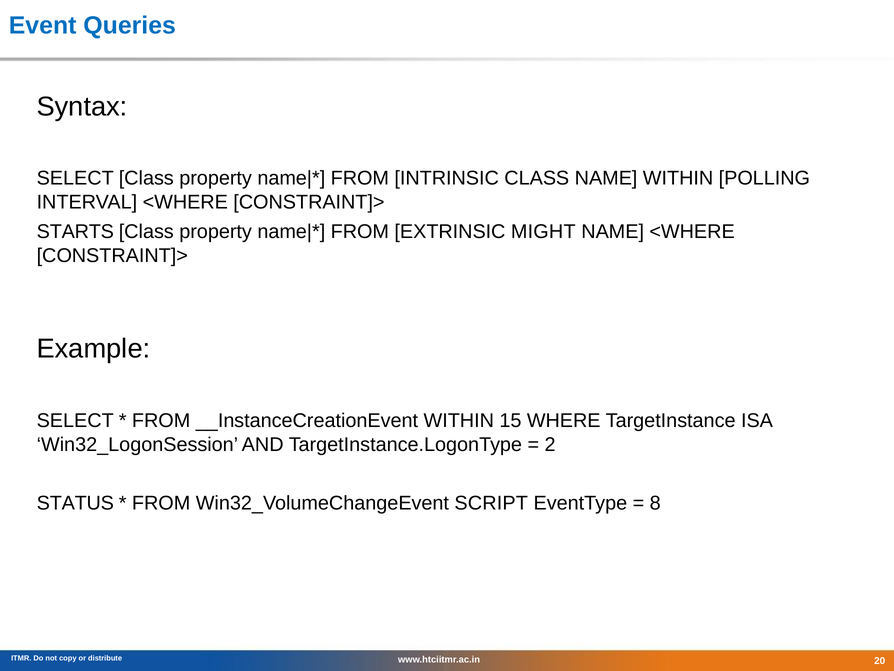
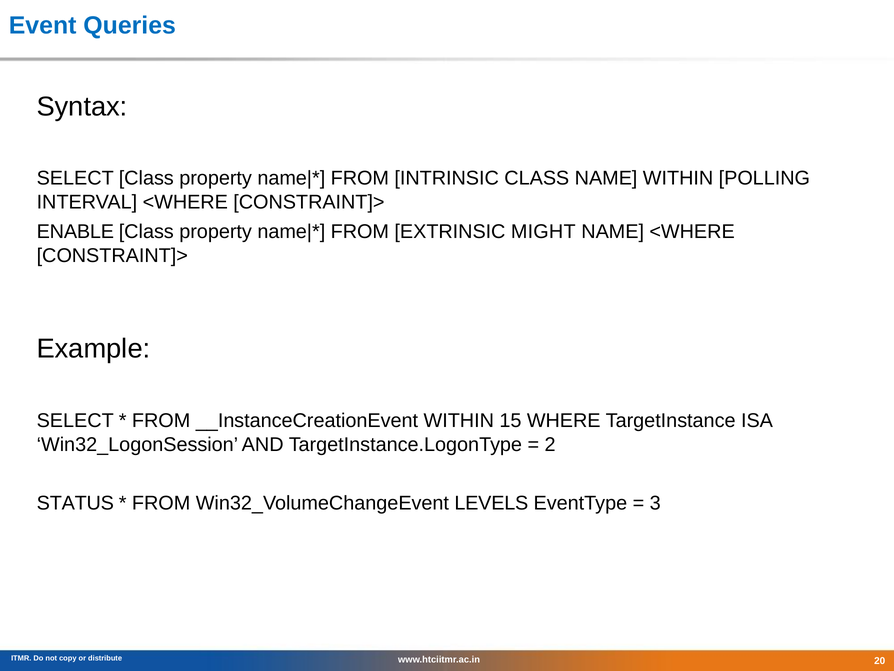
STARTS: STARTS -> ENABLE (75, 231)
SCRIPT: SCRIPT -> LEVELS (491, 503)
8: 8 -> 3 (655, 503)
